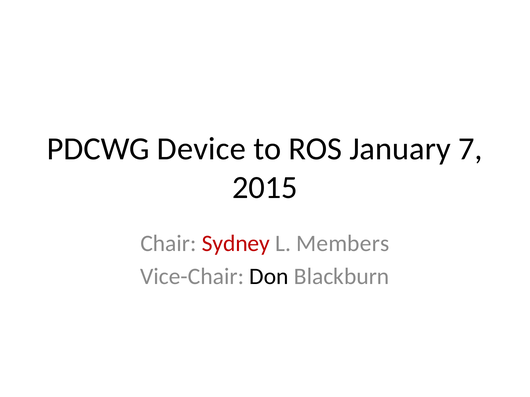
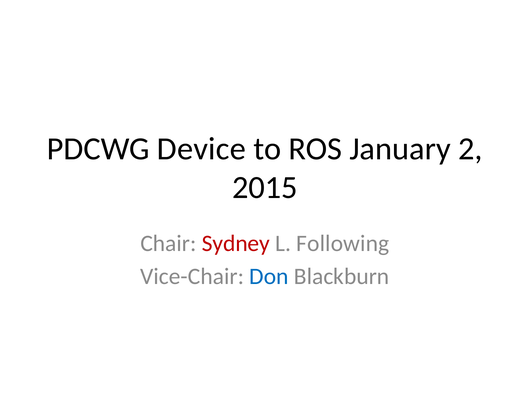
7: 7 -> 2 (470, 149)
Members: Members -> Following (343, 244)
Don colour: black -> blue (269, 277)
